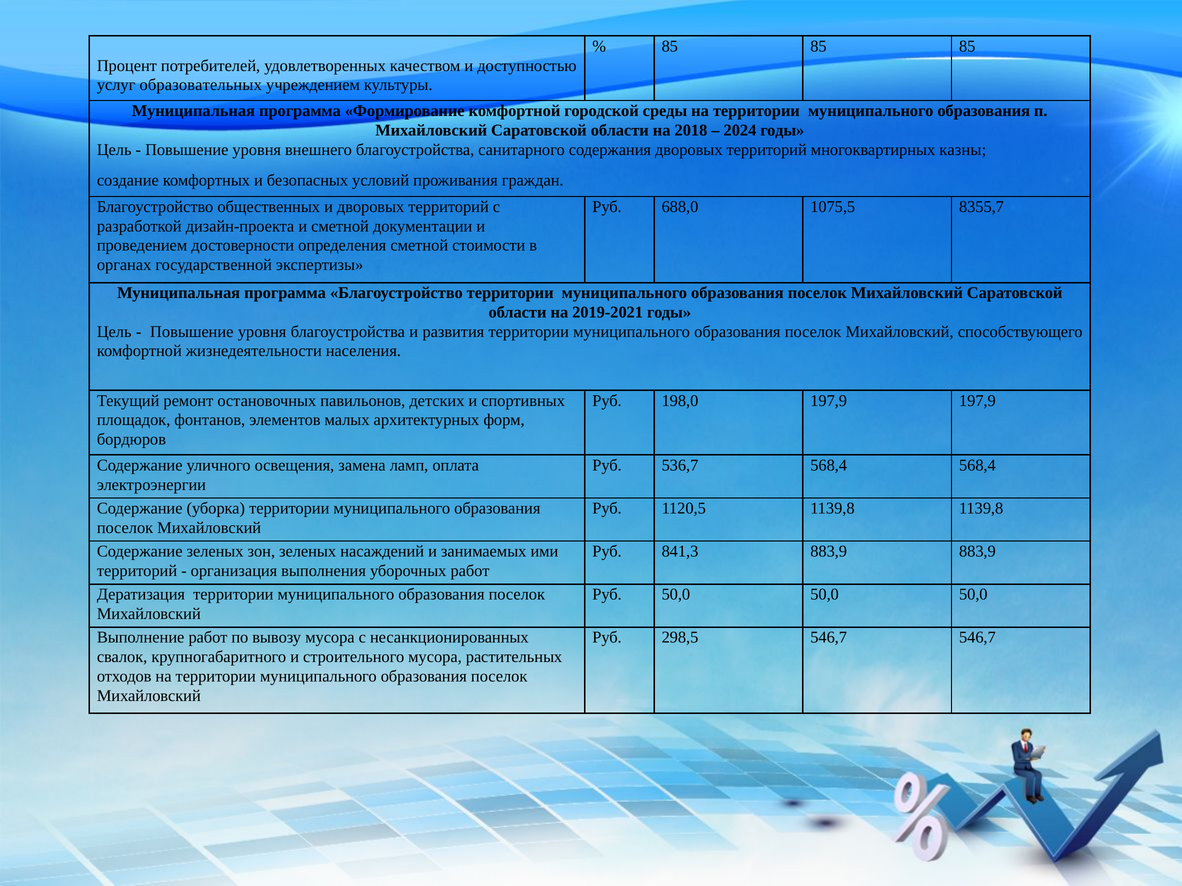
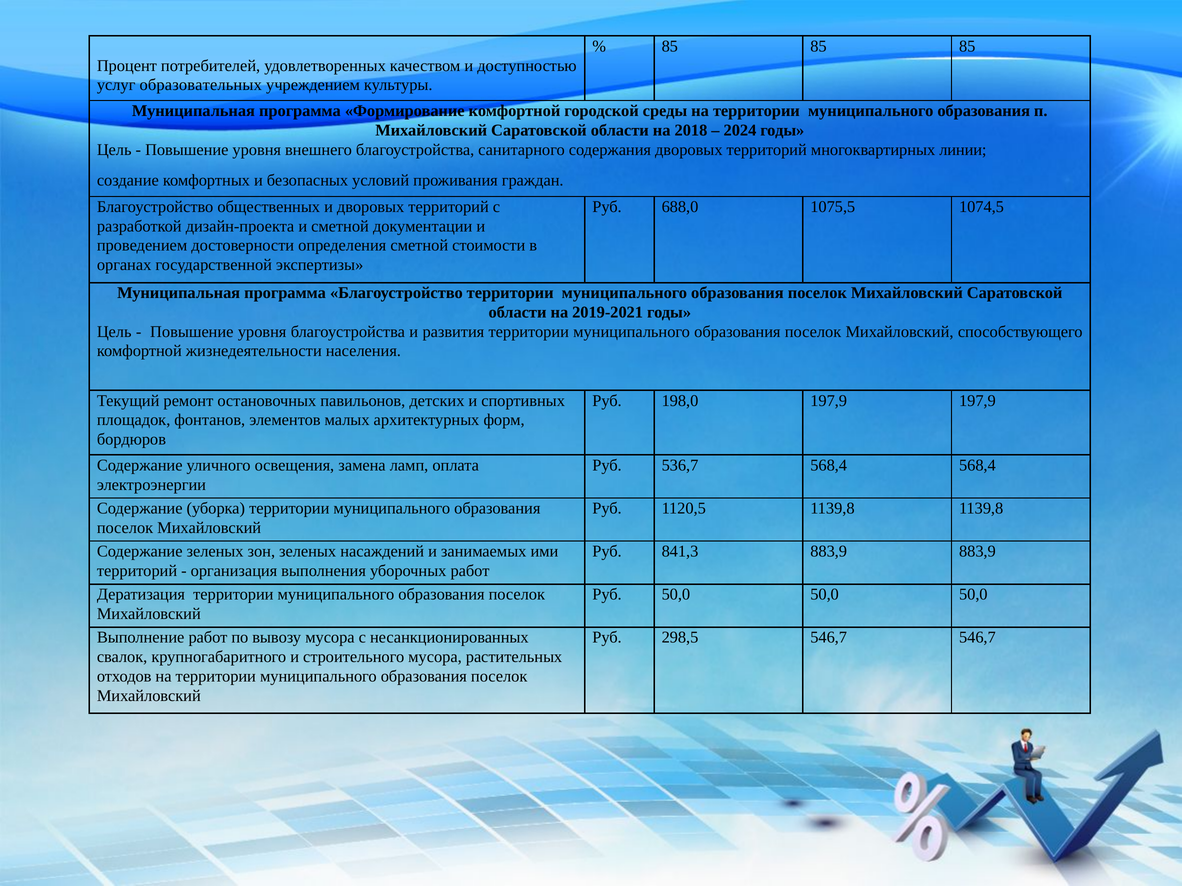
казны: казны -> линии (963, 150)
8355,7: 8355,7 -> 1074,5 (981, 207)
